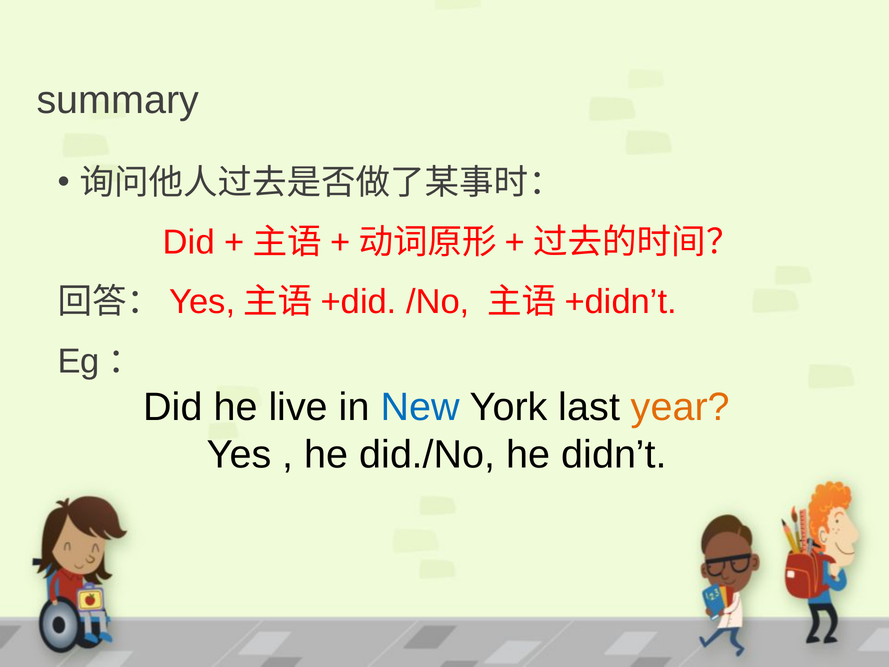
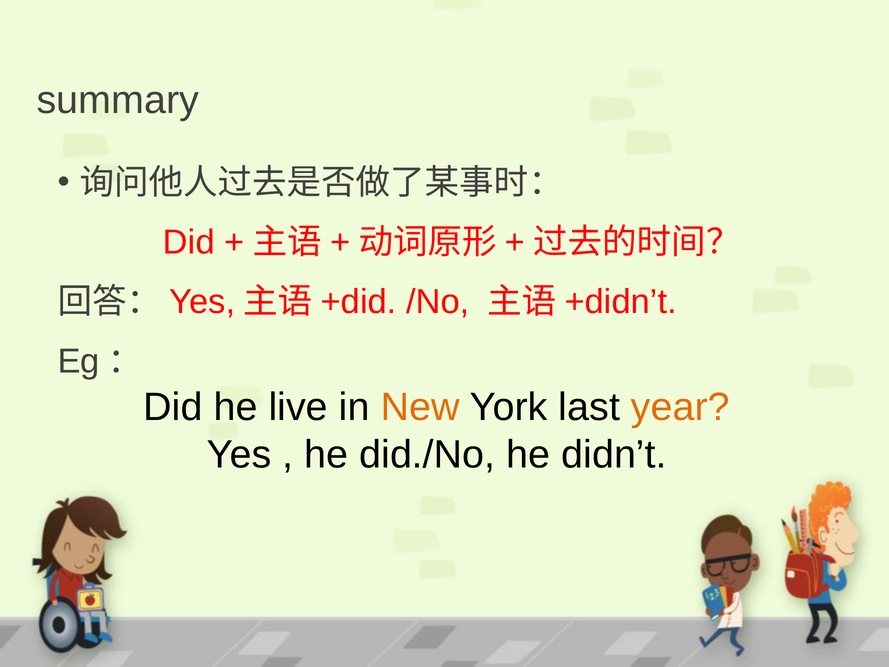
New colour: blue -> orange (420, 407)
